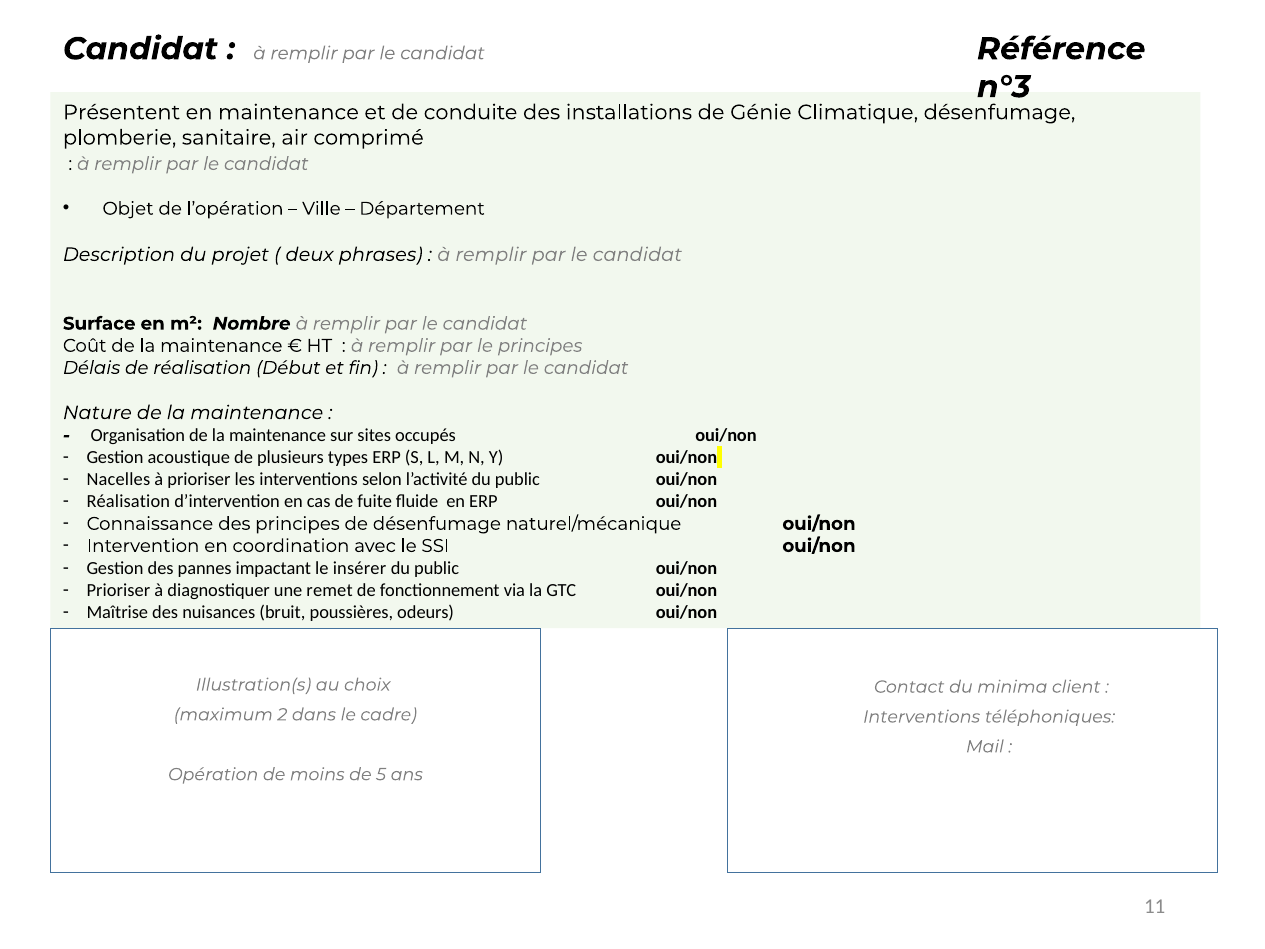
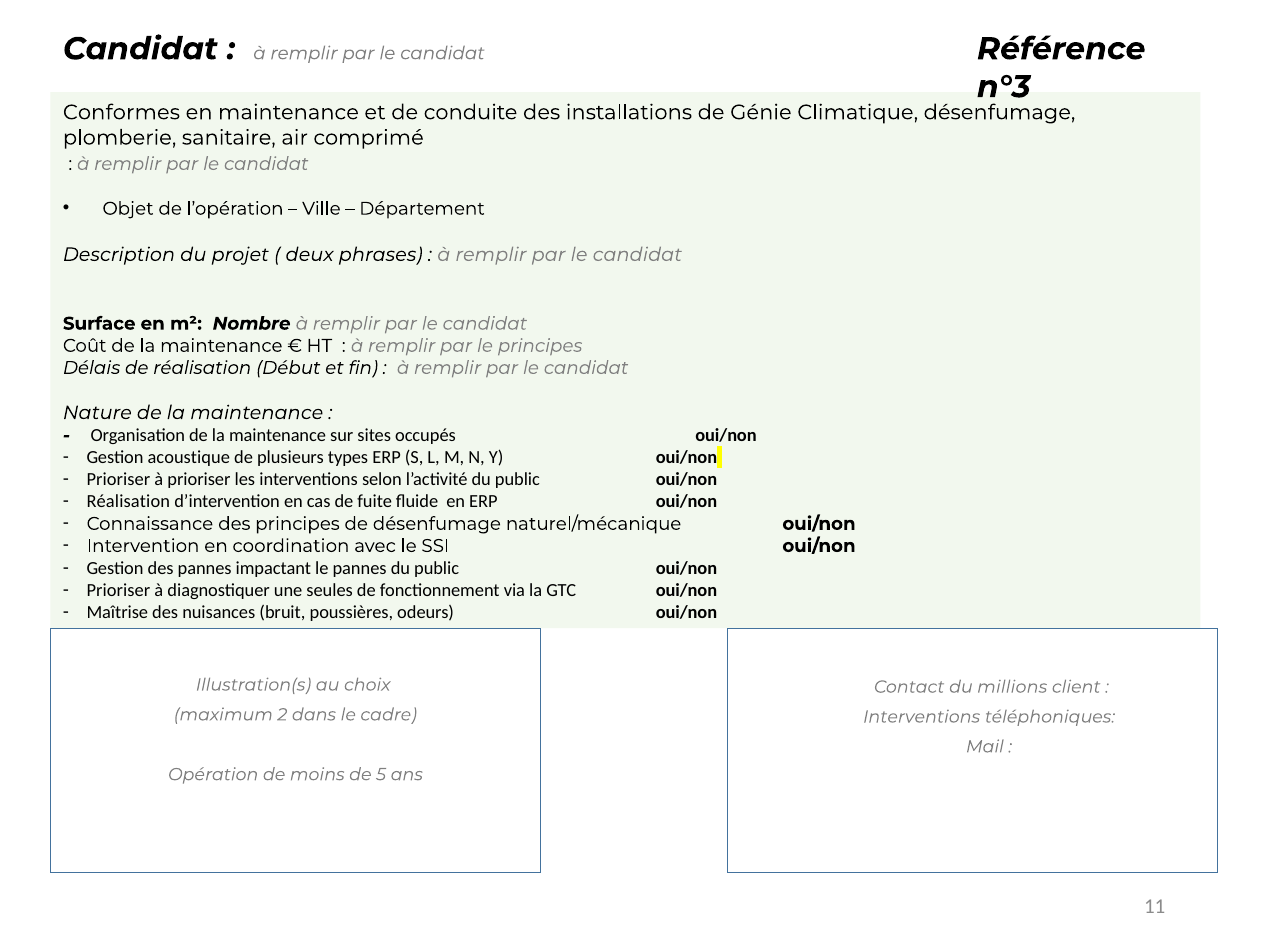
Présentent: Présentent -> Conformes (121, 112)
Nacelles: Nacelles -> Prioriser (118, 479)
le insérer: insérer -> pannes (360, 568)
remet: remet -> seules (330, 590)
minima: minima -> millions (1012, 687)
